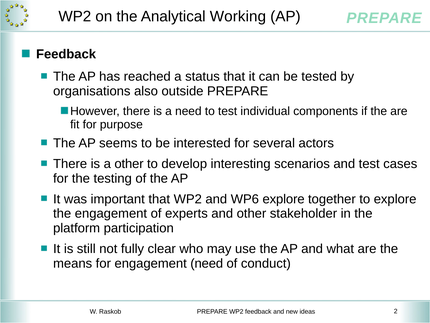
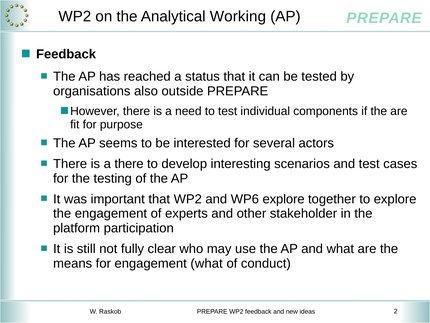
a other: other -> there (129, 164)
engagement need: need -> what (207, 263)
